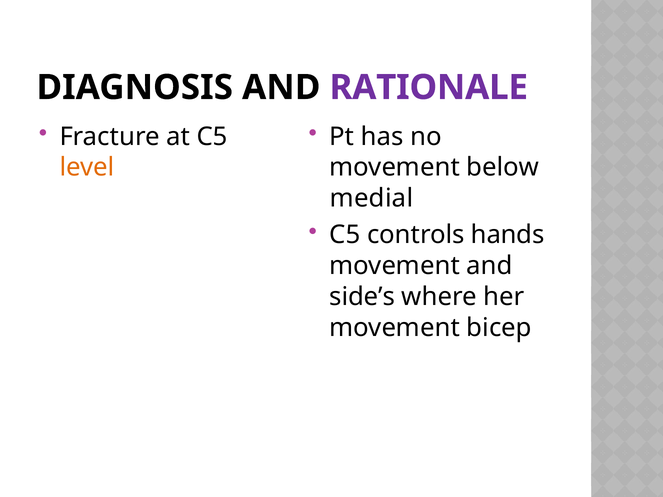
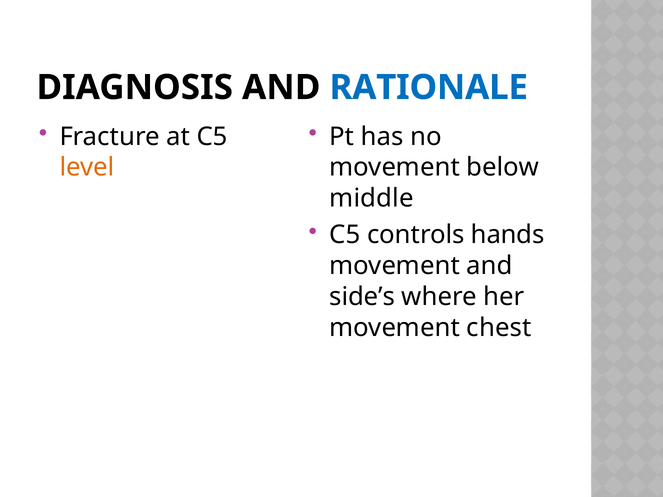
RATIONALE colour: purple -> blue (429, 88)
medial: medial -> middle (372, 199)
bicep: bicep -> chest (499, 328)
